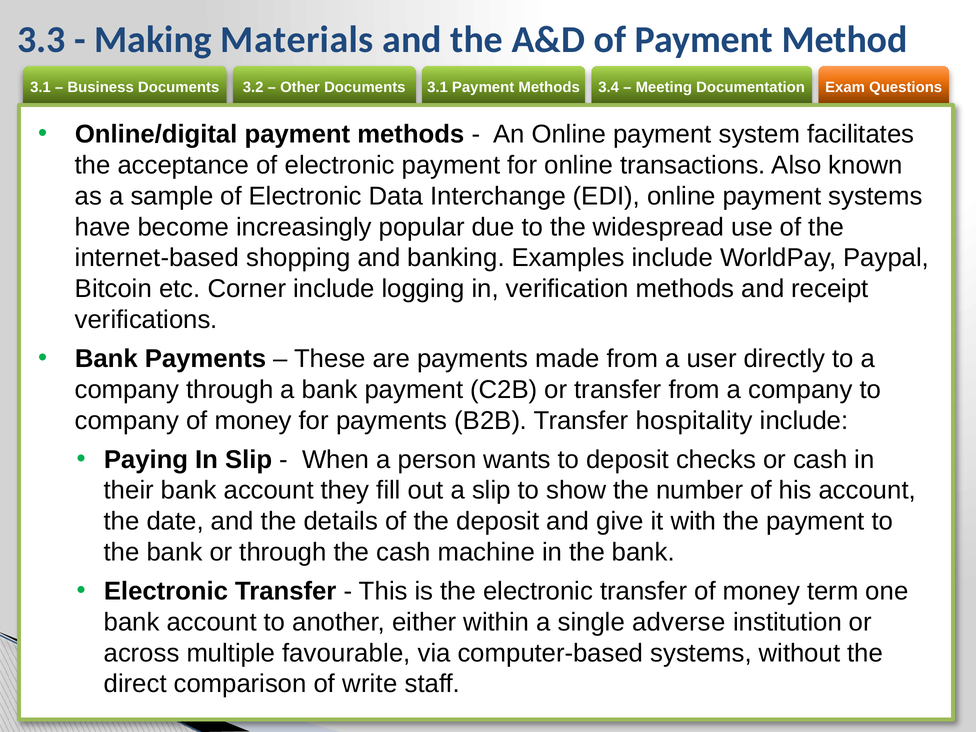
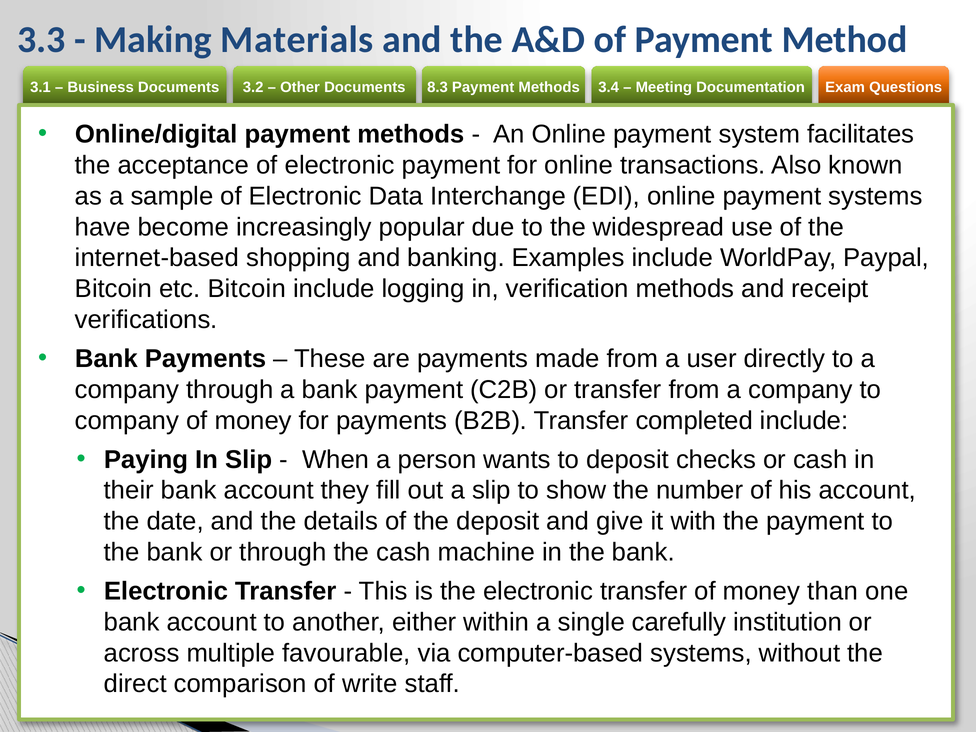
3.1: 3.1 -> 8.3 (437, 87)
etc Corner: Corner -> Bitcoin (247, 289)
hospitality: hospitality -> completed (694, 421)
term: term -> than (833, 591)
adverse: adverse -> carefully (679, 622)
